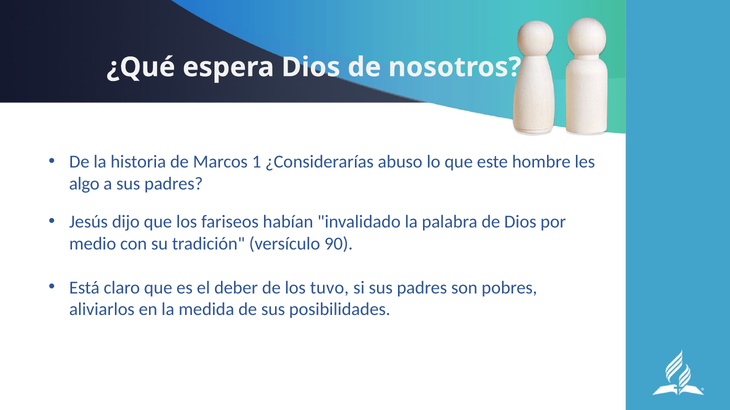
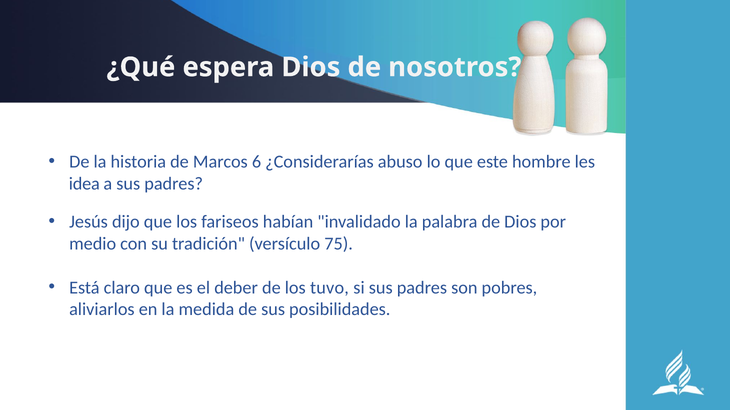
1: 1 -> 6 (257, 162)
algo: algo -> idea (84, 184)
90: 90 -> 75 (339, 244)
